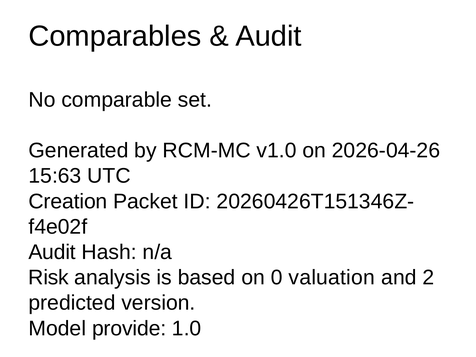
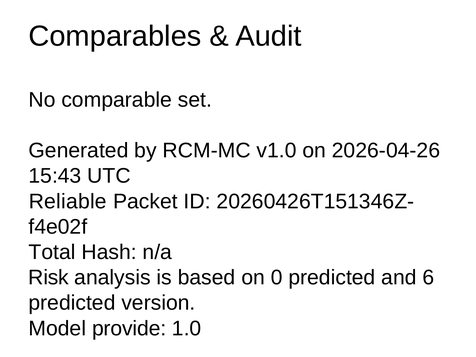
15:63: 15:63 -> 15:43 (55, 176)
Creation: Creation -> Reliable (68, 201)
Audit: Audit -> Total (52, 252)
0 valuation: valuation -> predicted (332, 278)
2: 2 -> 6 (428, 278)
